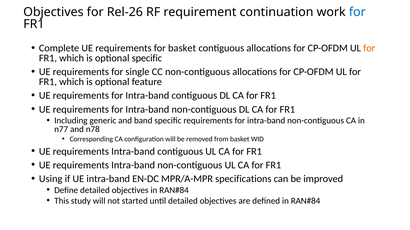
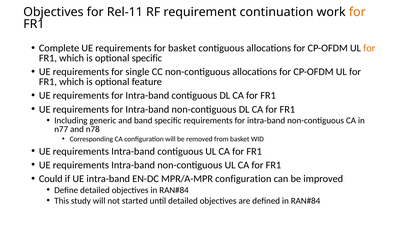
Rel-26: Rel-26 -> Rel-11 (125, 12)
for colour: blue -> orange (357, 12)
Using: Using -> Could (51, 179)
MPR/A-MPR specifications: specifications -> configuration (243, 179)
